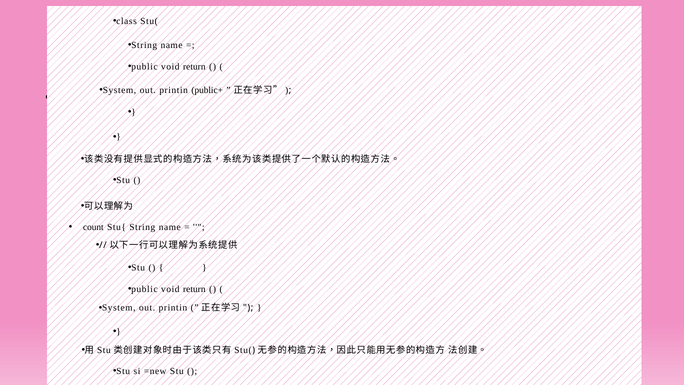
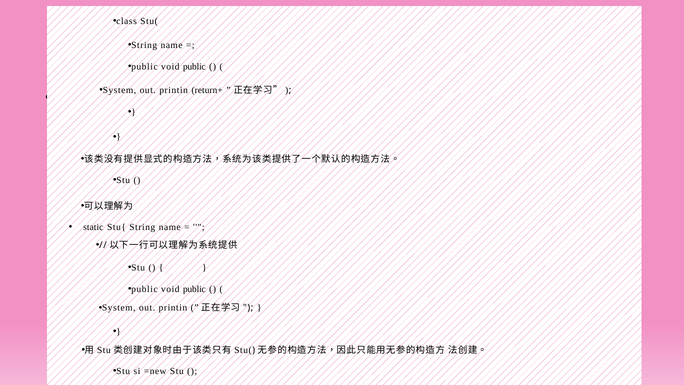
return: return -> public (194, 67)
public+: public+ -> return+ (207, 90)
count: count -> static (93, 227)
return: return -> public (194, 289)
